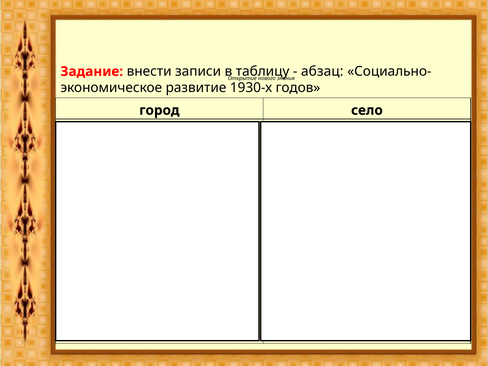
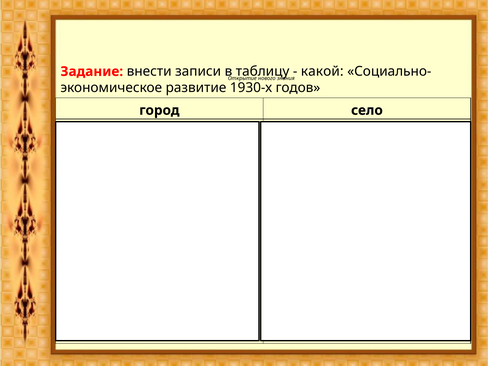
абзац: абзац -> какой (322, 71)
